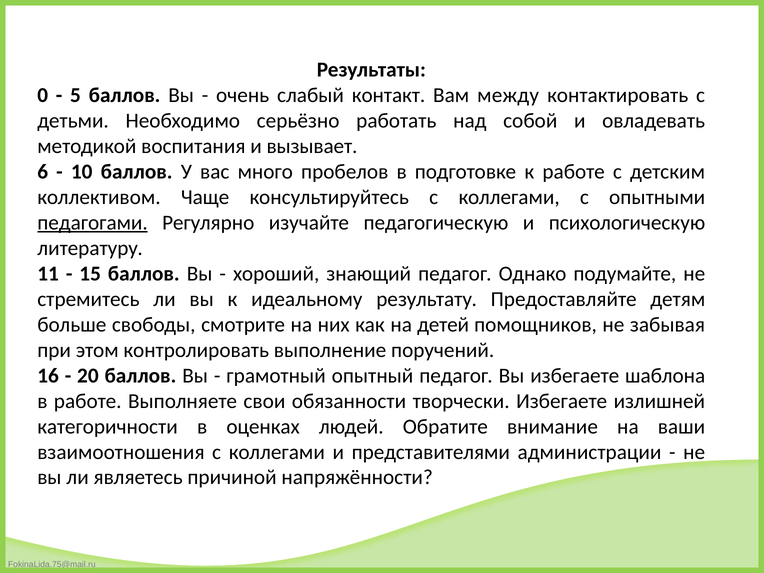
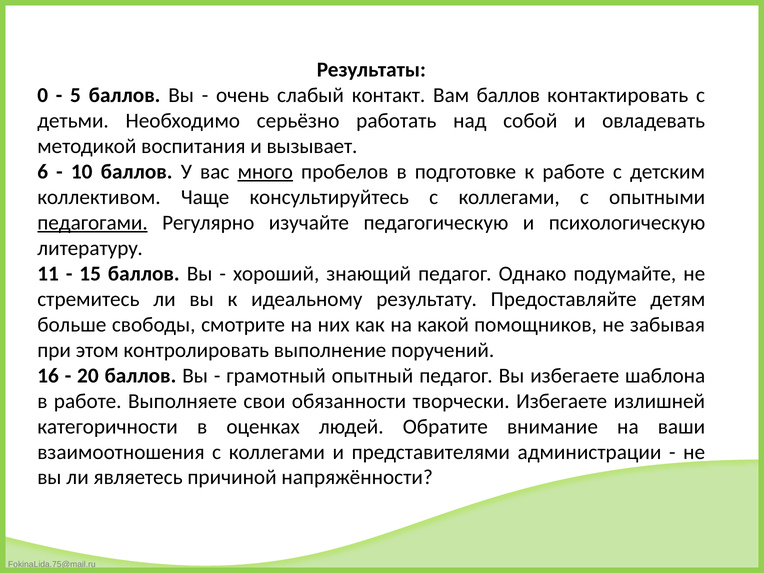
Вам между: между -> баллов (508, 95)
много underline: none -> present (265, 172)
детей: детей -> какой (443, 325)
